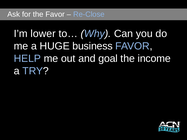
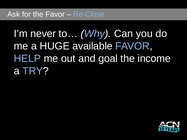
lower: lower -> never (43, 34)
business: business -> available (93, 46)
